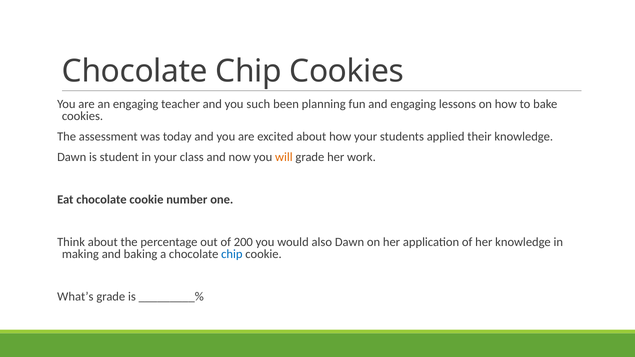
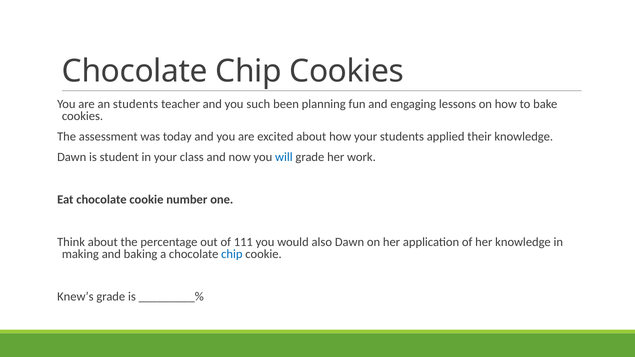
an engaging: engaging -> students (136, 104)
will colour: orange -> blue (284, 157)
200: 200 -> 111 (243, 242)
What’s: What’s -> Knew’s (75, 297)
